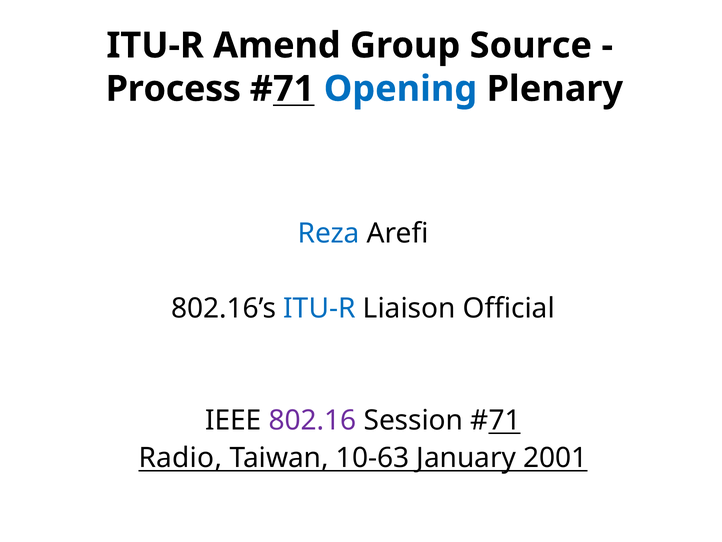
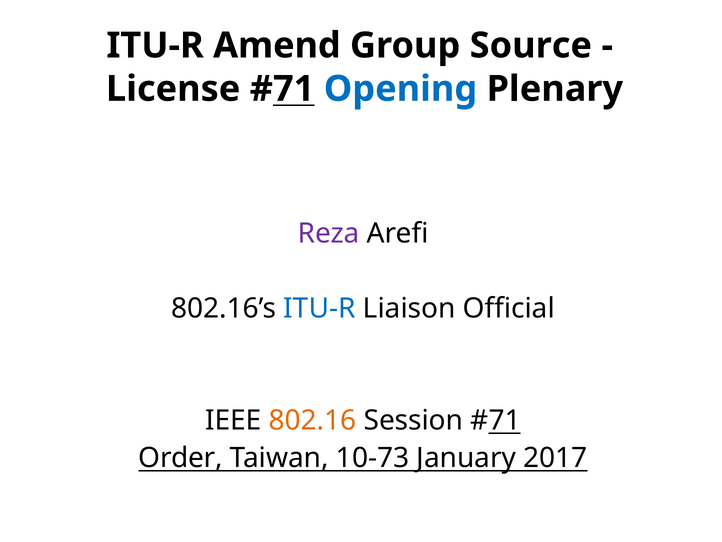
Process: Process -> License (173, 89)
Reza colour: blue -> purple (329, 233)
802.16 colour: purple -> orange (313, 420)
Radio: Radio -> Order (181, 457)
10-63: 10-63 -> 10-73 (373, 457)
2001: 2001 -> 2017 (555, 457)
